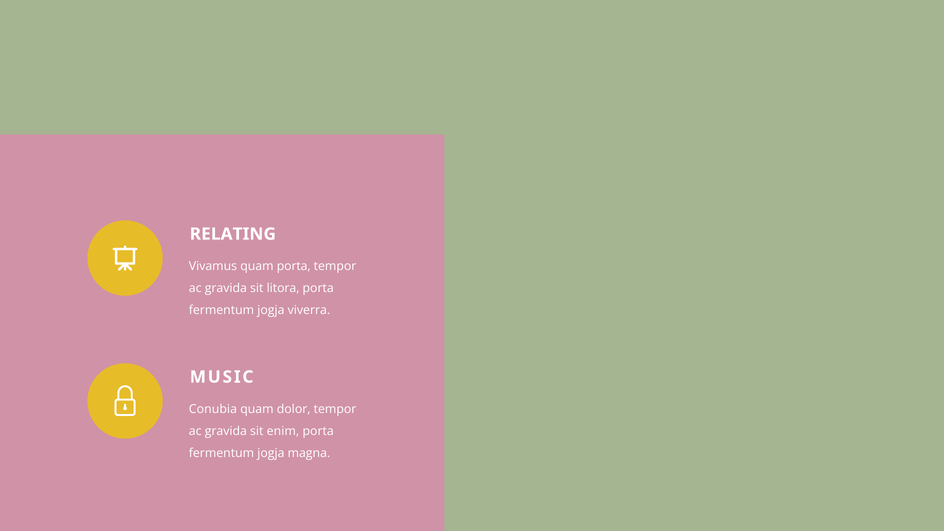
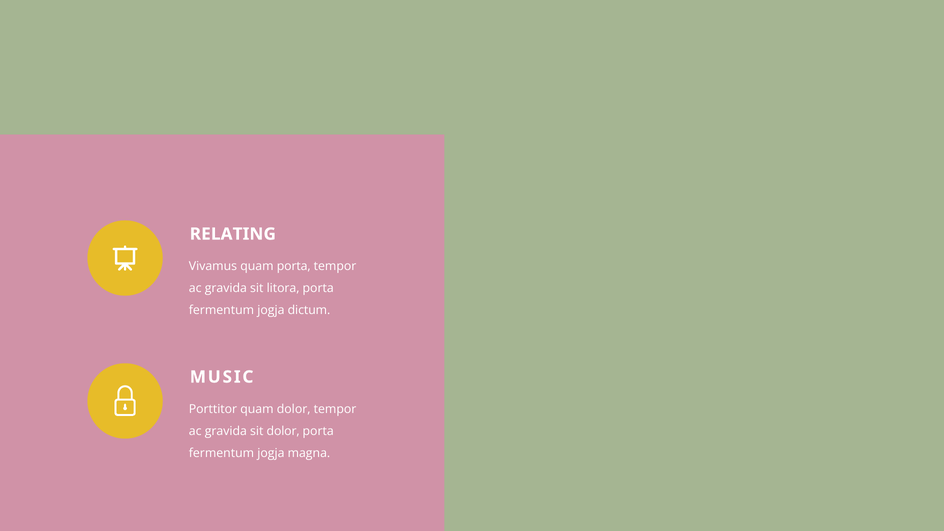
viverra: viverra -> dictum (309, 310)
Conubia: Conubia -> Porttitor (213, 409)
sit enim: enim -> dolor (283, 431)
